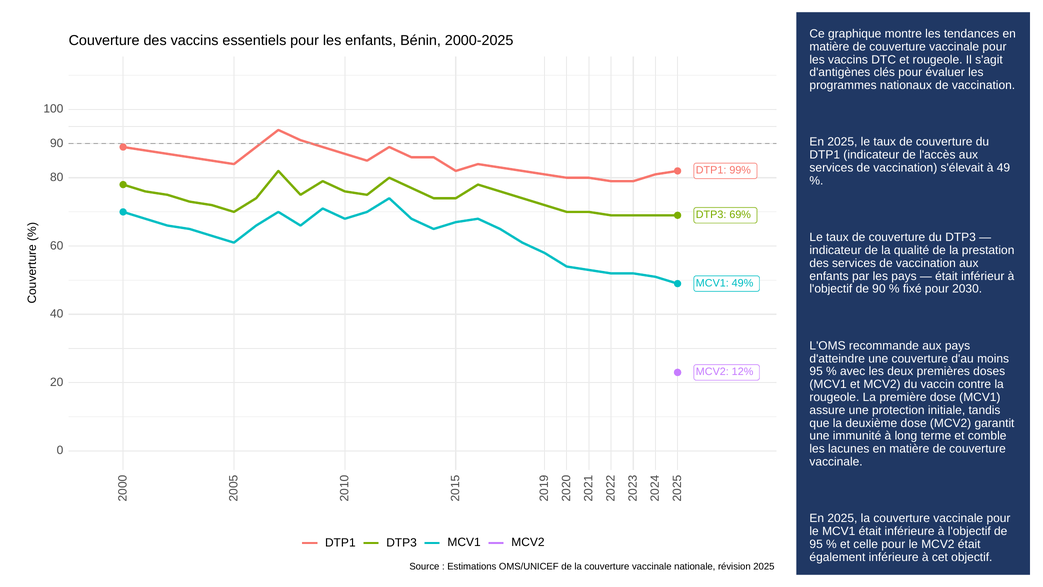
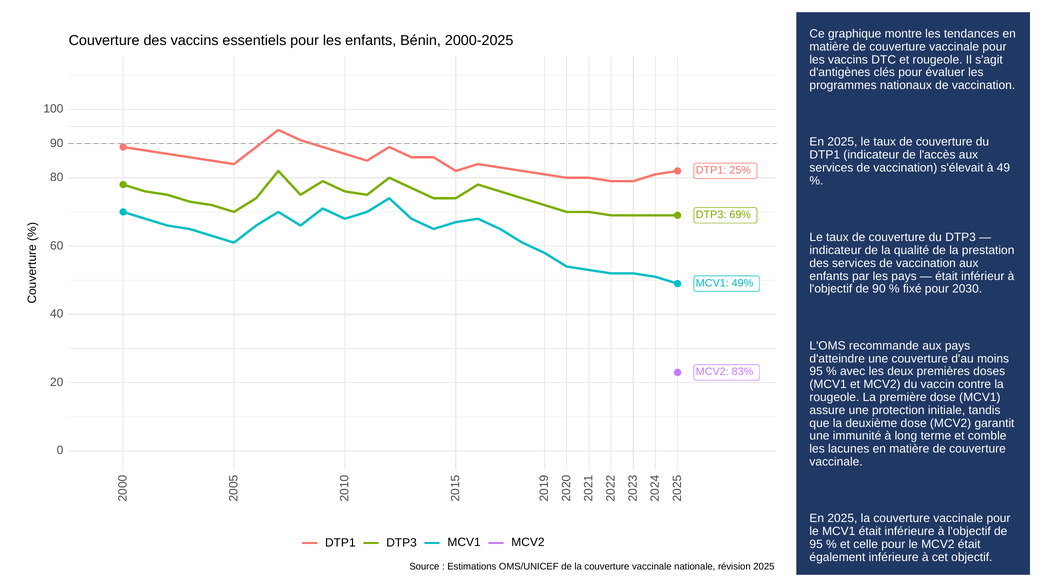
99%: 99% -> 25% (740, 170)
12%: 12% -> 83% (743, 372)
